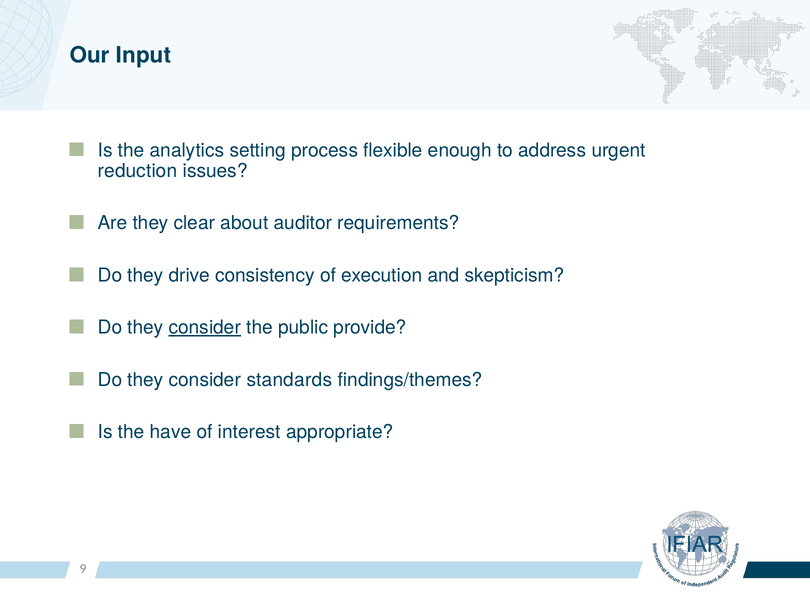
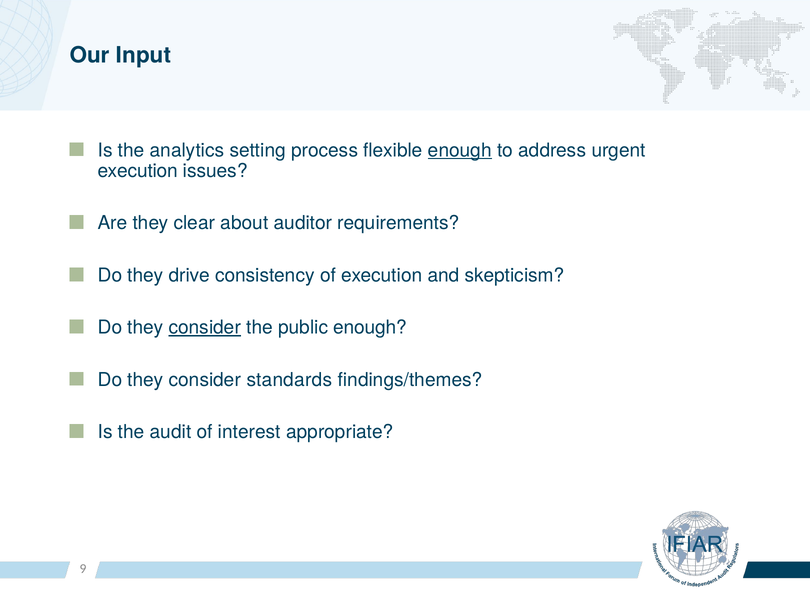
enough underline: none -> present (460, 150)
reduction: reduction -> execution (138, 171)
public provide: provide -> enough (370, 327)
have: have -> audit (171, 432)
